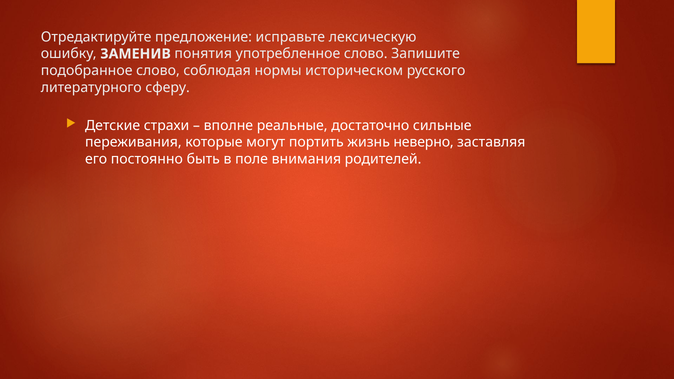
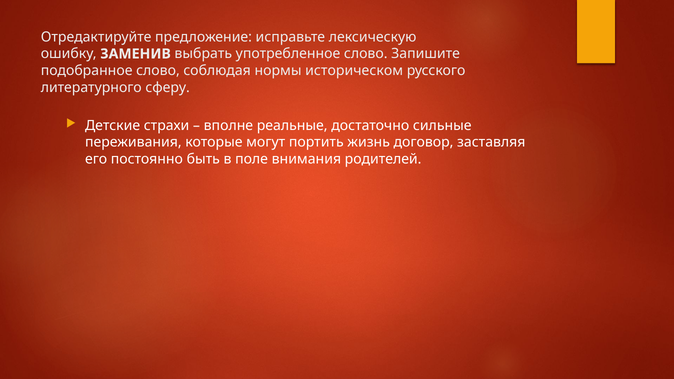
понятия: понятия -> выбрать (203, 54)
неверно: неверно -> договор (423, 142)
